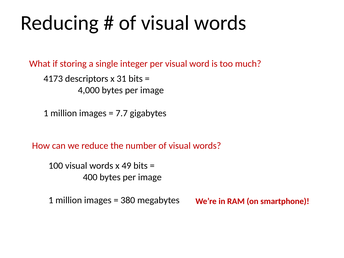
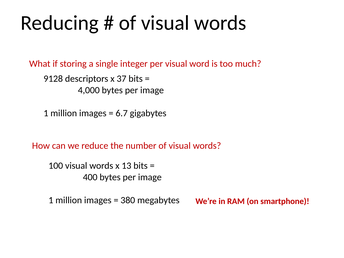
4173: 4173 -> 9128 (53, 79)
31: 31 -> 37 (122, 79)
7.7: 7.7 -> 6.7 (122, 113)
49: 49 -> 13 (126, 166)
